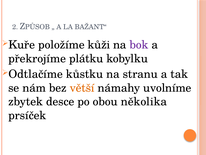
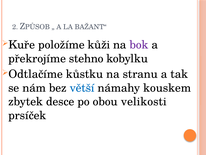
plátku: plátku -> stehno (86, 58)
větší colour: orange -> blue (82, 88)
uvolníme: uvolníme -> kouskem (167, 88)
několika: několika -> velikosti (144, 101)
